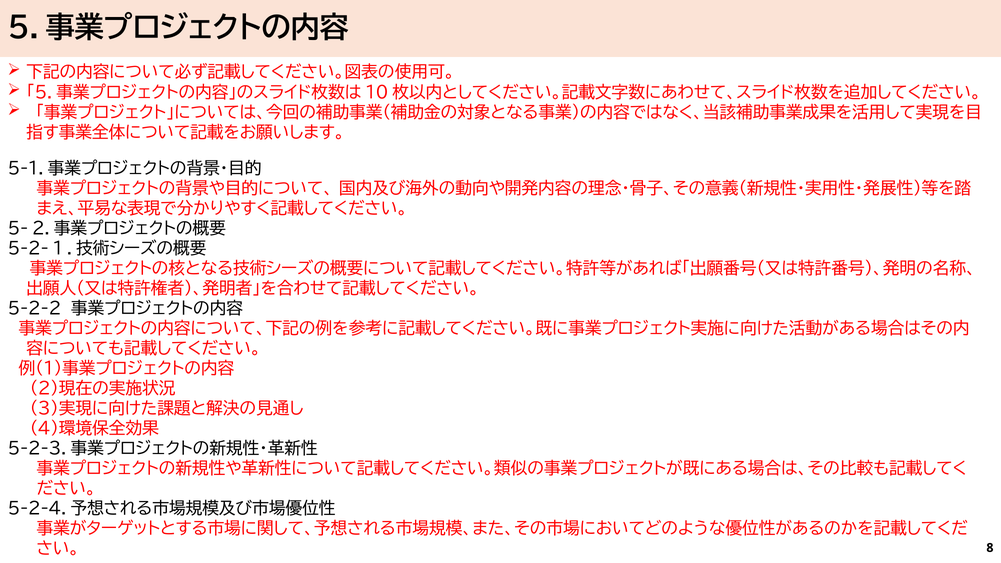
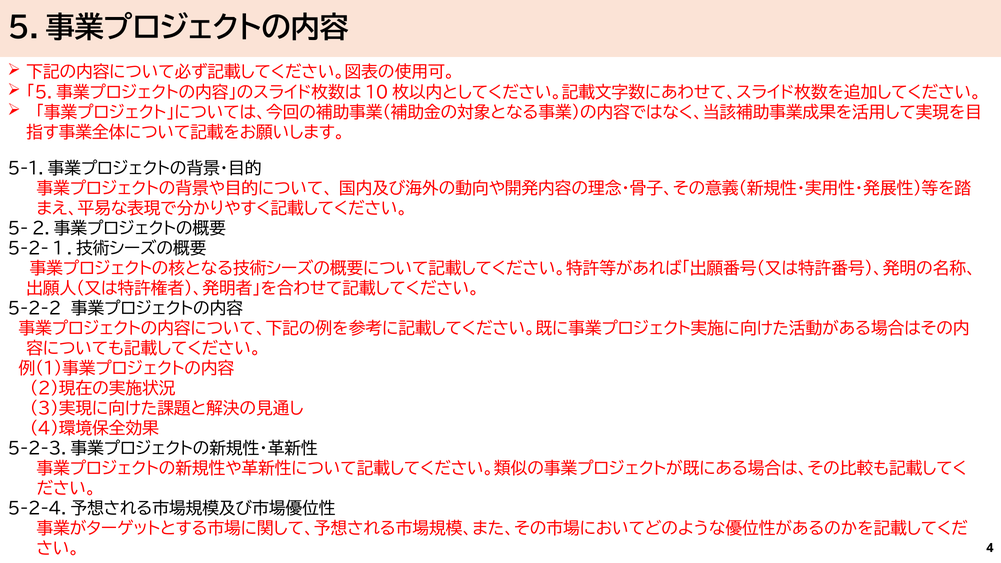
8: 8 -> 4 (990, 548)
